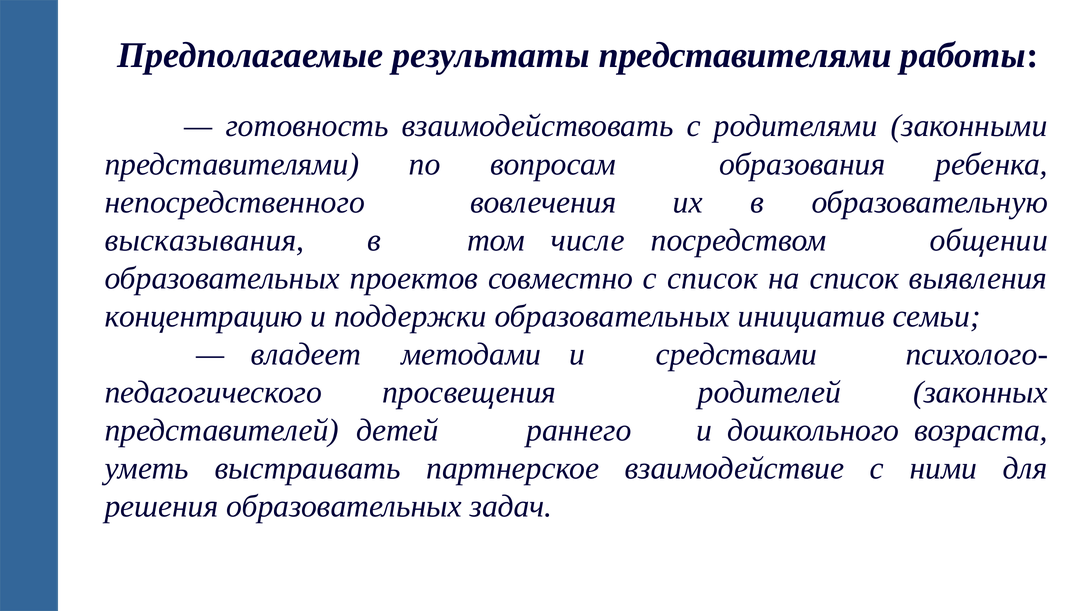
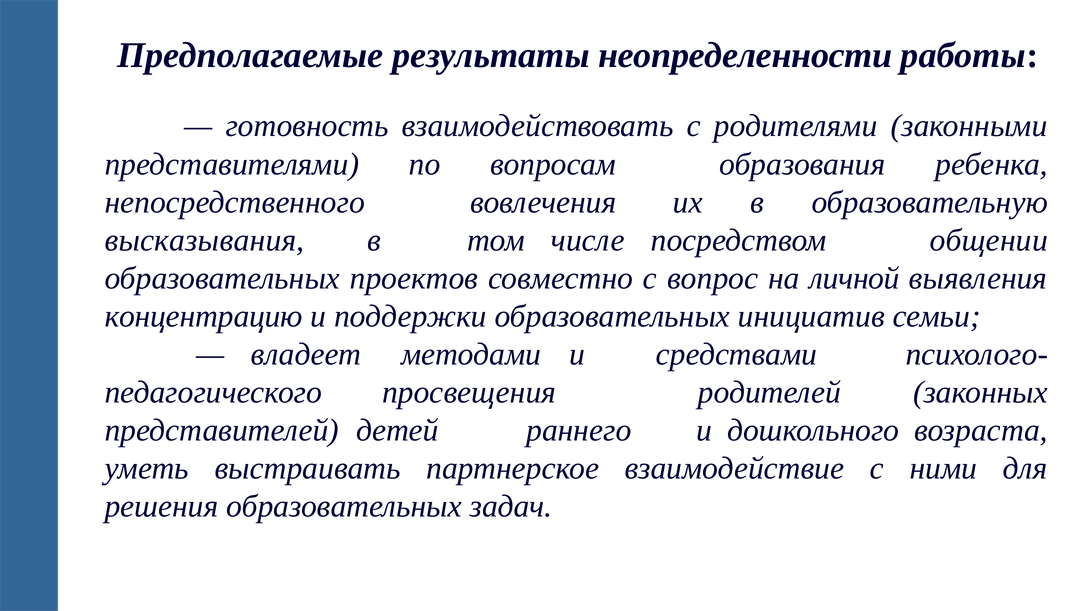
результаты представителями: представителями -> неопределенности (745, 55)
с список: список -> вопрос (713, 278)
на список: список -> личной (855, 278)
